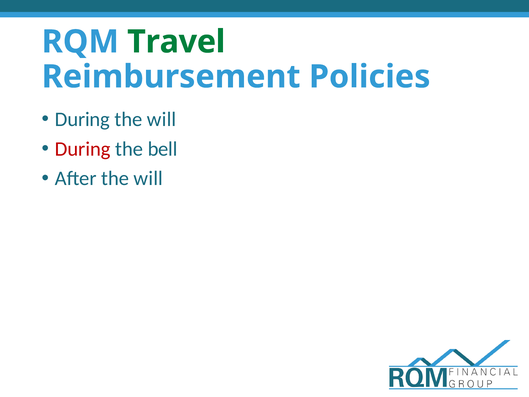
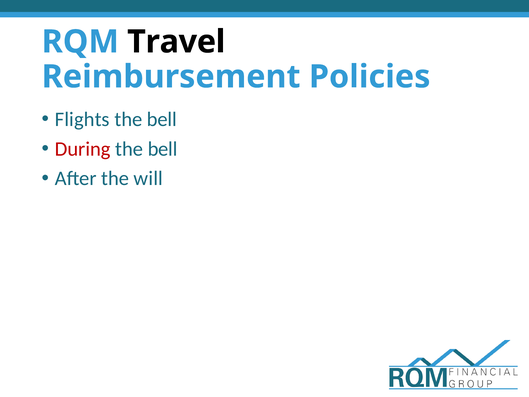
Travel colour: green -> black (176, 42)
During: During -> Flights (82, 119)
will: will -> bell (162, 119)
